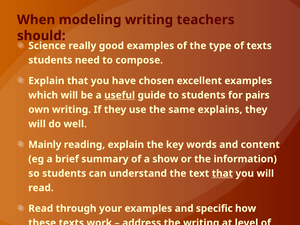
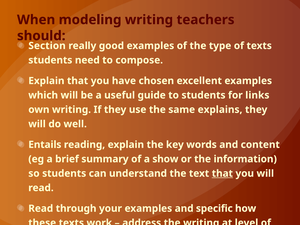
Science: Science -> Section (47, 46)
useful underline: present -> none (120, 95)
pairs: pairs -> links (257, 95)
Mainly: Mainly -> Entails (45, 145)
